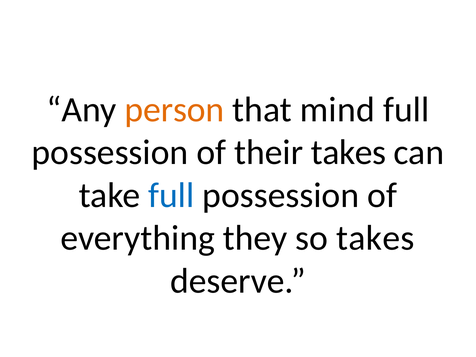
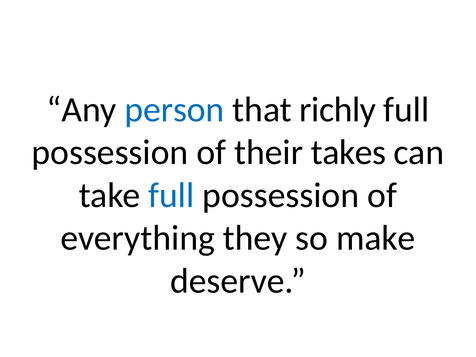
person colour: orange -> blue (174, 110)
mind: mind -> richly (338, 110)
so takes: takes -> make (376, 238)
